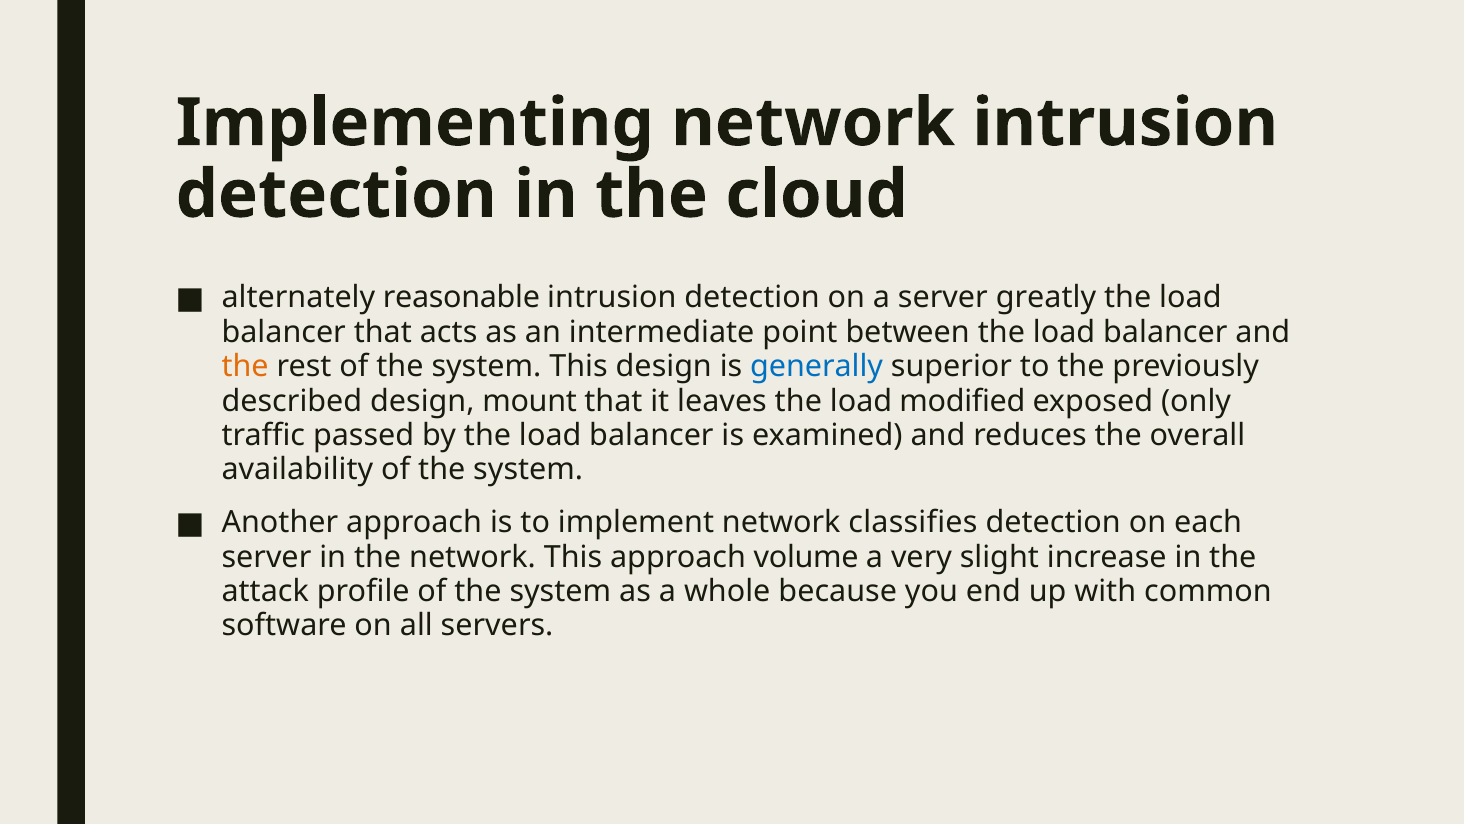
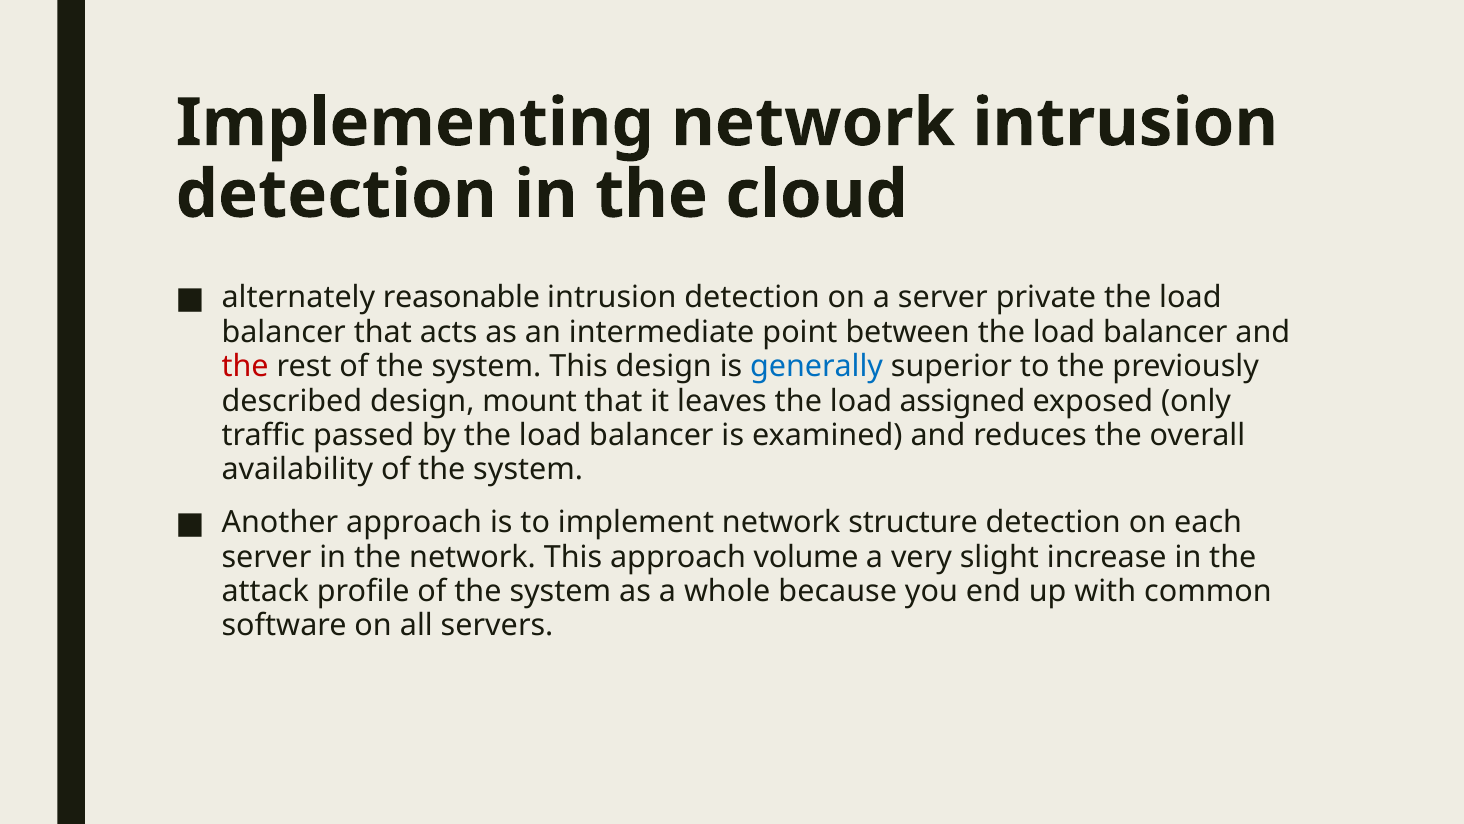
greatly: greatly -> private (1046, 297)
the colour: orange -> red (245, 366)
modified: modified -> assigned (962, 401)
classifies: classifies -> structure (913, 522)
